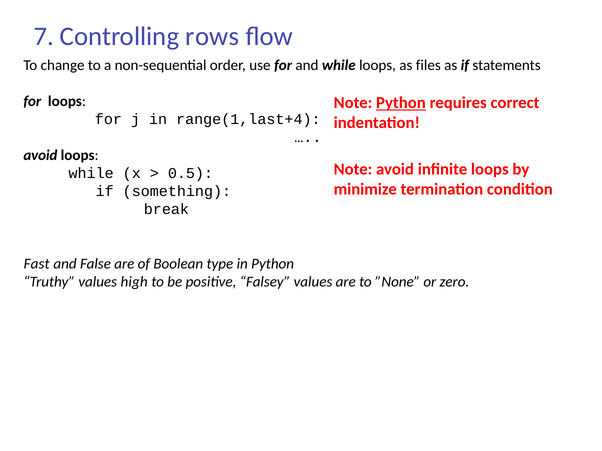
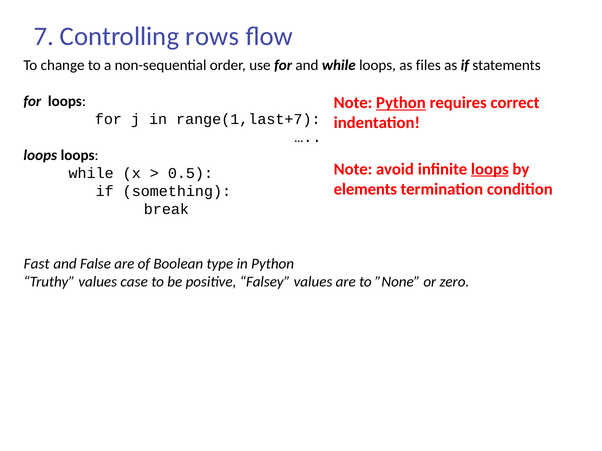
range(1,last+4: range(1,last+4 -> range(1,last+7 (248, 119)
avoid: avoid -> loops (40, 156)
loops underline: none -> present (490, 169)
minimize: minimize -> elements (365, 189)
high: high -> case (134, 282)
